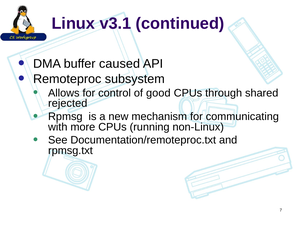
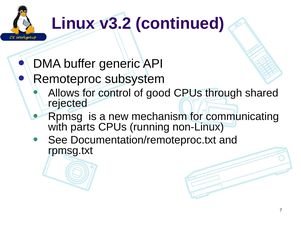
v3.1: v3.1 -> v3.2 (115, 23)
caused: caused -> generic (120, 64)
more: more -> parts (83, 127)
